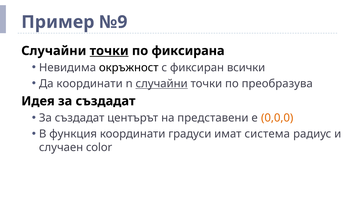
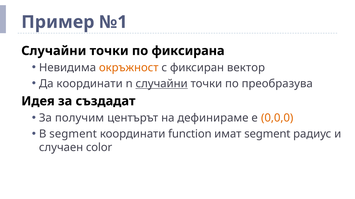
№9: №9 -> №1 (113, 22)
точки underline: present -> none (109, 51)
окръжност colour: black -> orange (129, 68)
всички: всички -> вектор (246, 68)
създадат: създадат -> получим (80, 118)
представени: представени -> дефинираме (213, 118)
В функция: функция -> segment (73, 134)
градуси: градуси -> function (190, 134)
имат система: система -> segment (267, 134)
